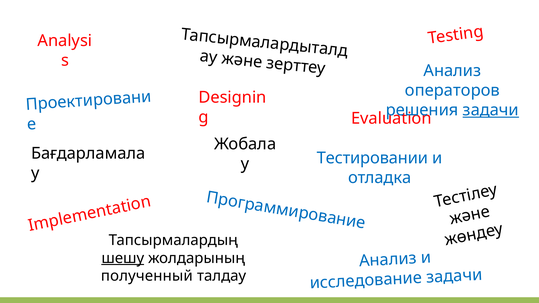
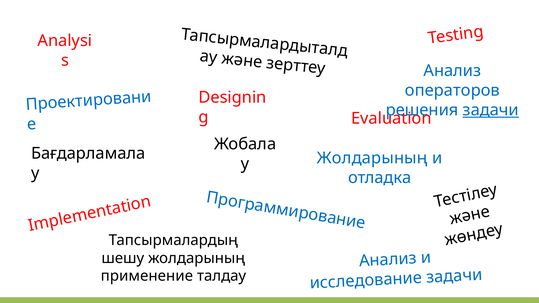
Тестировании: Тестировании -> Жолдарының (372, 158)
шешу underline: present -> none (123, 258)
полученный: полученный -> применение (147, 276)
